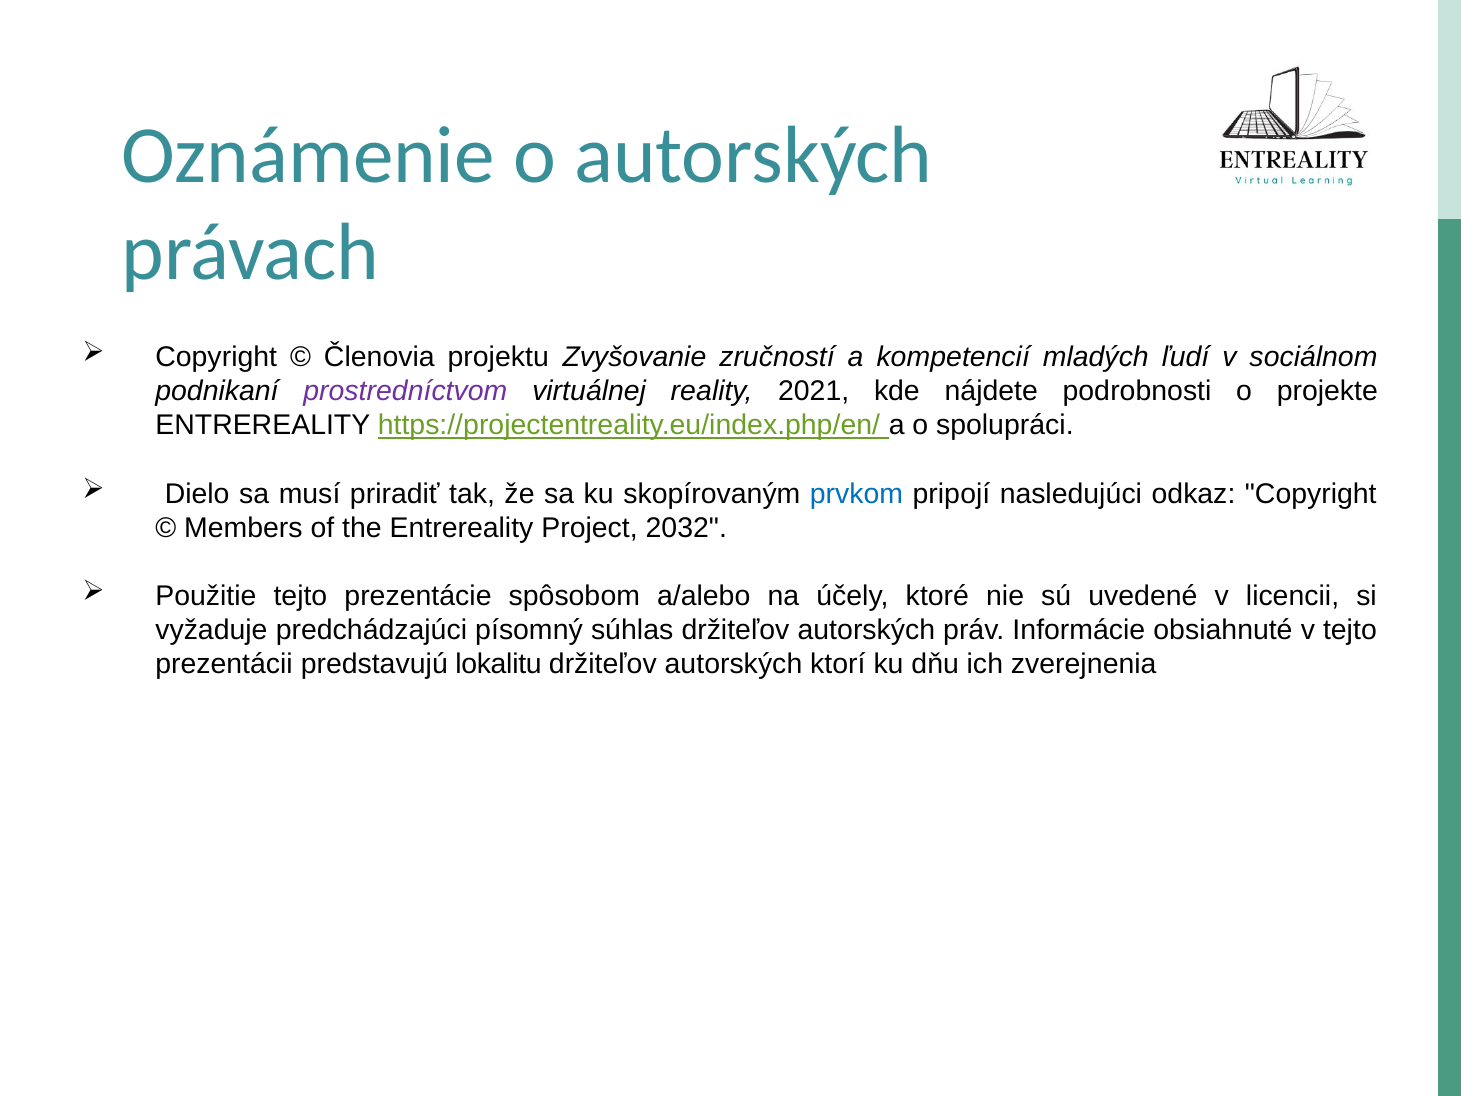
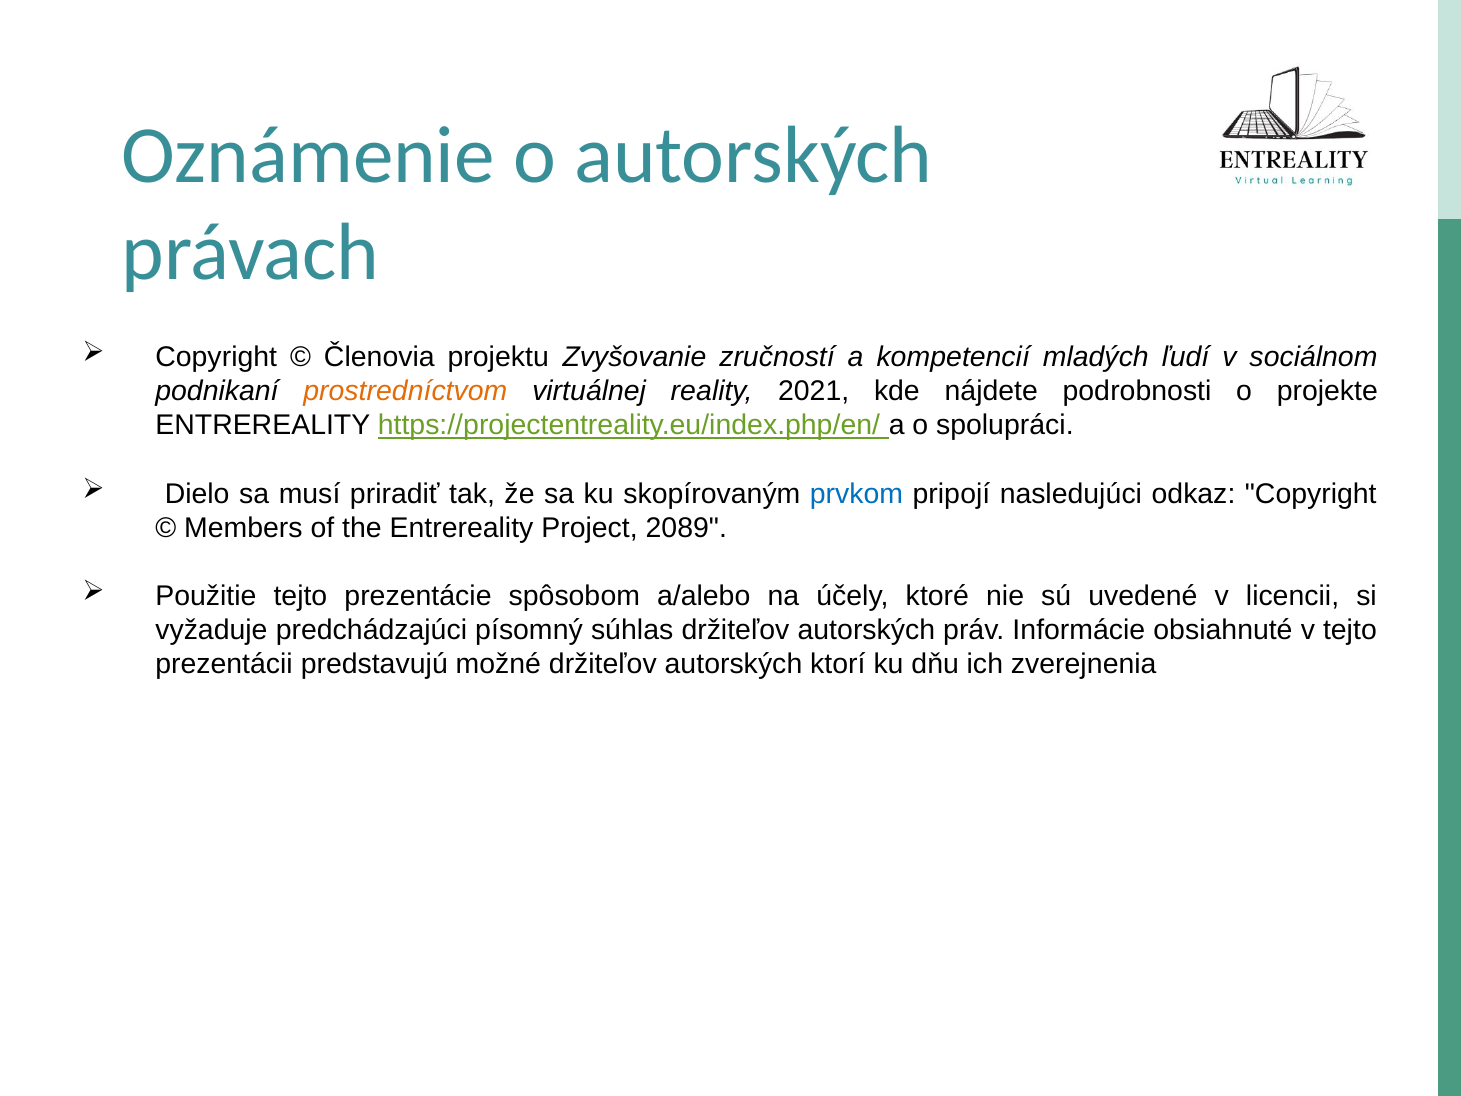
prostredníctvom colour: purple -> orange (405, 391)
2032: 2032 -> 2089 (686, 528)
lokalitu: lokalitu -> možné (498, 664)
